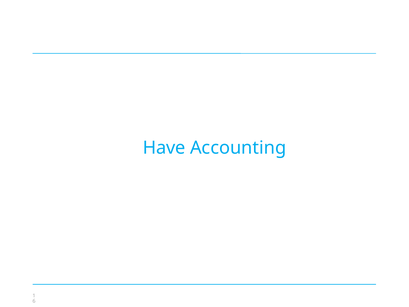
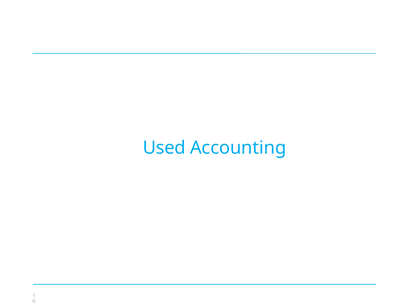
Have: Have -> Used (164, 148)
